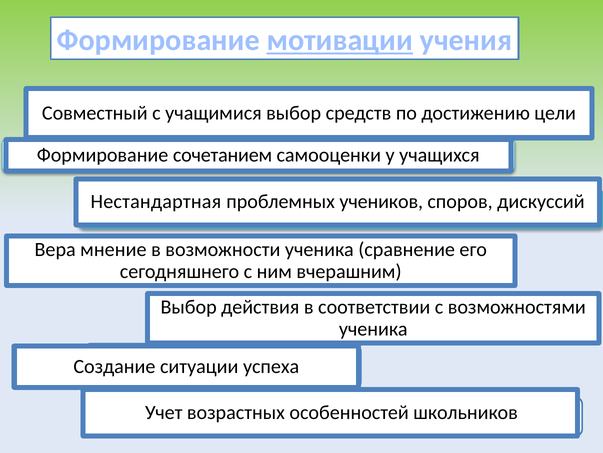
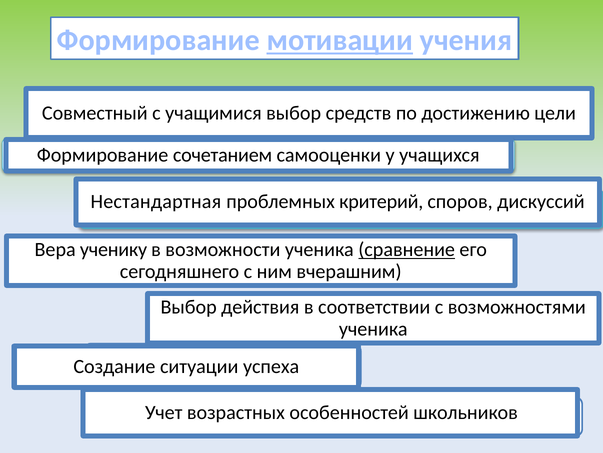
учеников: учеников -> критерий (381, 201)
мнение: мнение -> ученику (114, 249)
сравнение underline: none -> present (407, 249)
